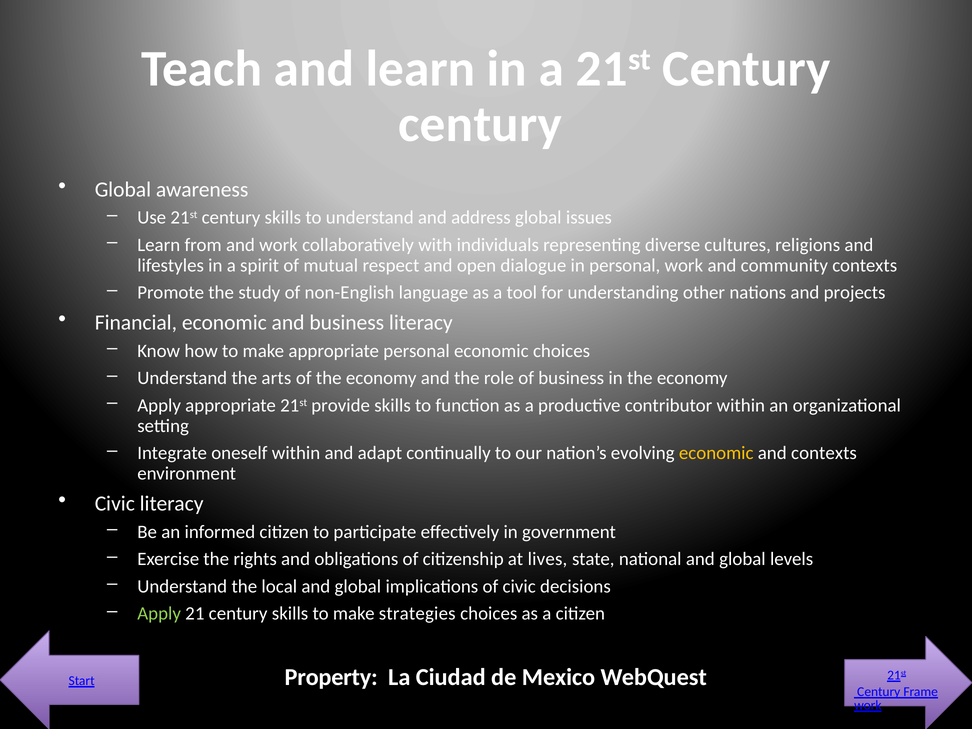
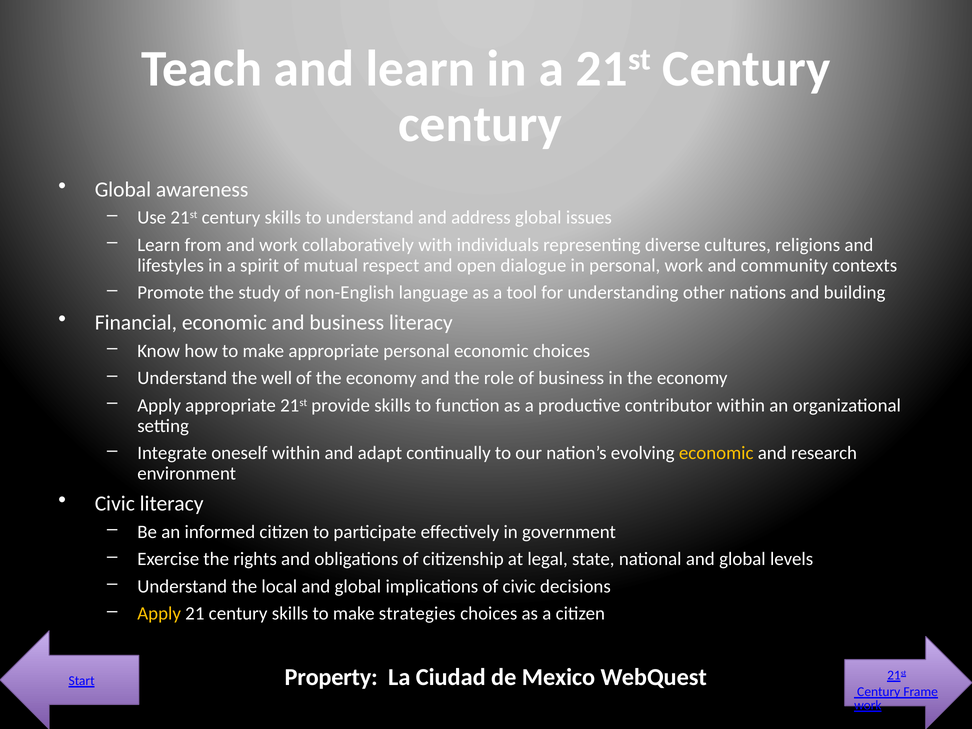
projects: projects -> building (855, 293)
arts: arts -> well (277, 378)
and contexts: contexts -> research (824, 453)
lives: lives -> legal (548, 559)
Apply colour: light green -> yellow (159, 614)
